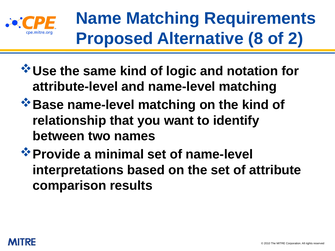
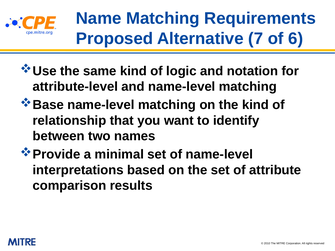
8: 8 -> 7 (256, 39)
2: 2 -> 6 (296, 39)
